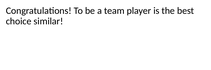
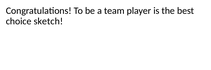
similar: similar -> sketch (48, 21)
